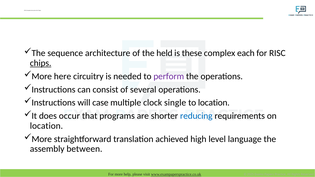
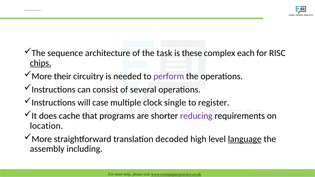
held: held -> task (164, 53)
here: here -> their (63, 76)
to location: location -> register (214, 103)
occur: occur -> cache (69, 116)
reducing colour: blue -> purple (196, 116)
achieved: achieved -> decoded (172, 139)
language underline: none -> present (245, 139)
between: between -> including (84, 149)
